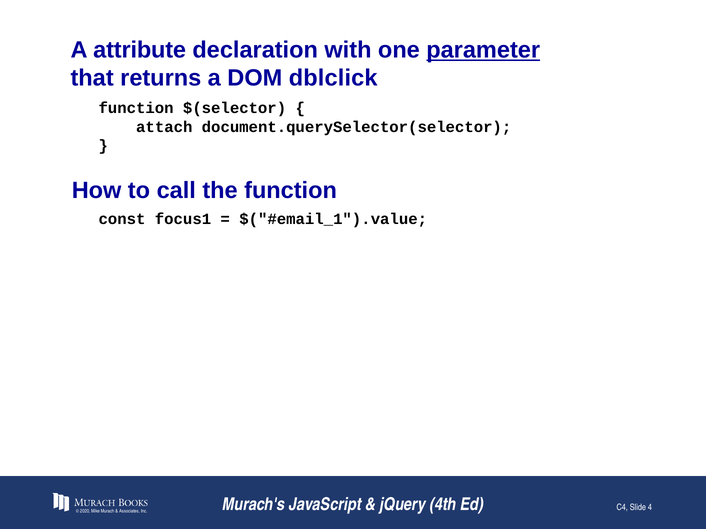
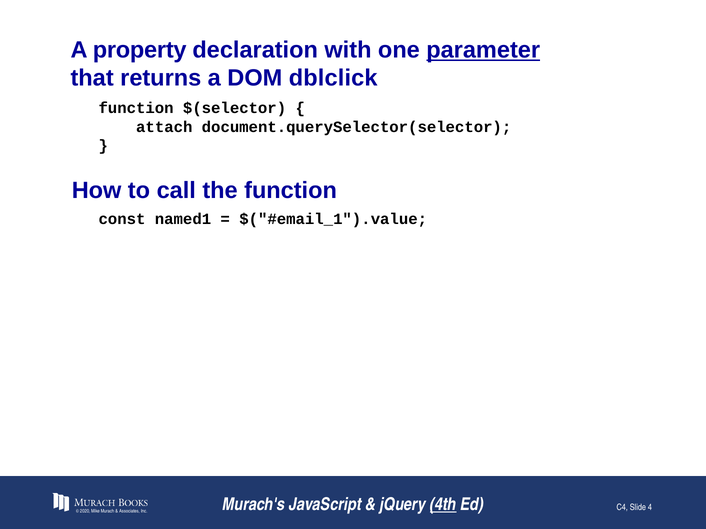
attribute: attribute -> property (140, 50)
focus1: focus1 -> named1 (183, 219)
4th underline: none -> present (443, 505)
